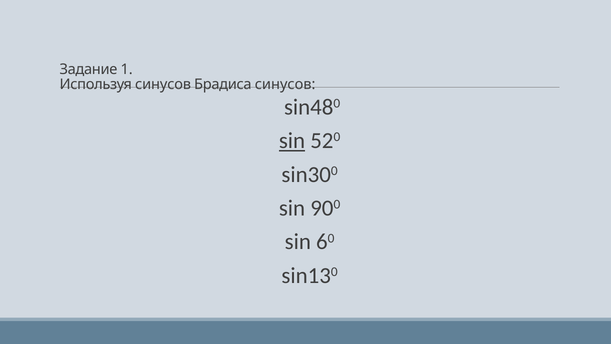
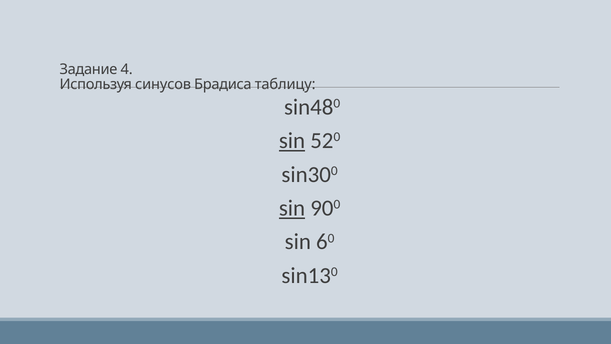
1: 1 -> 4 (127, 69)
Брадиса синусов: синусов -> таблицу (285, 84)
sin underline: none -> present (292, 208)
